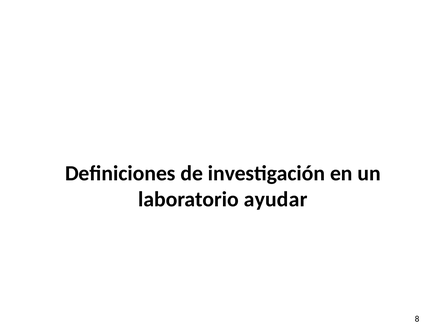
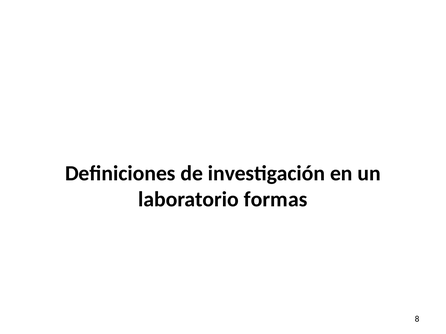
ayudar: ayudar -> formas (276, 200)
